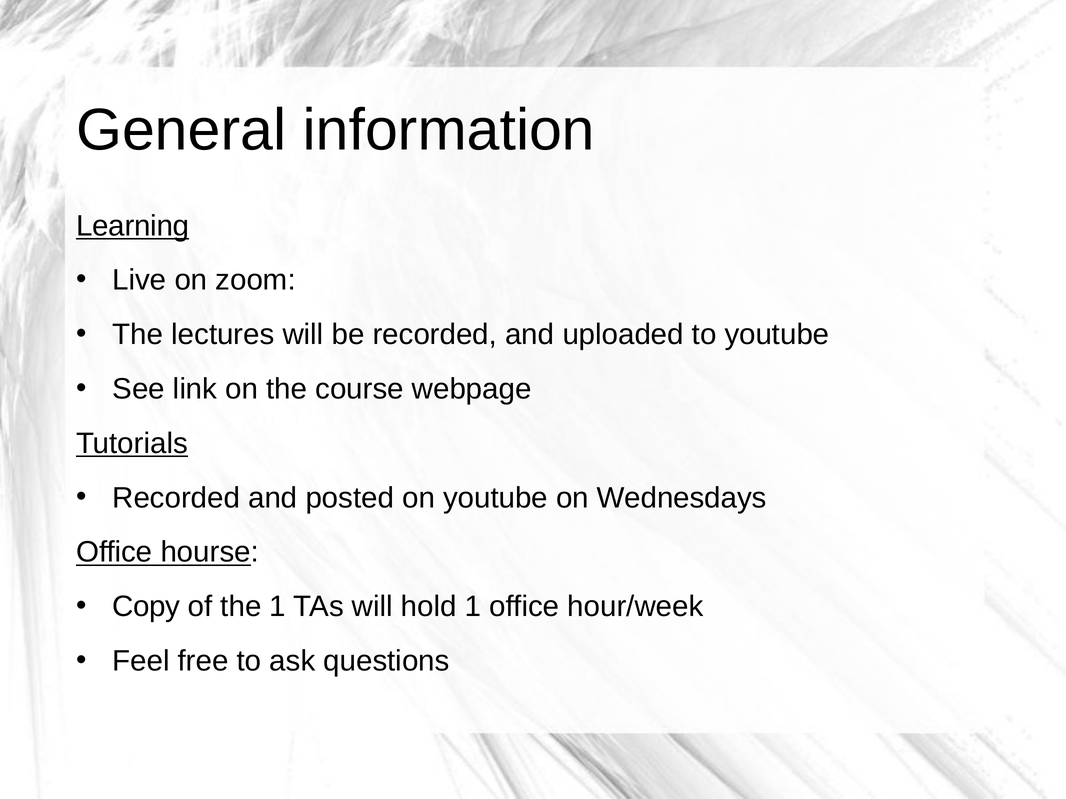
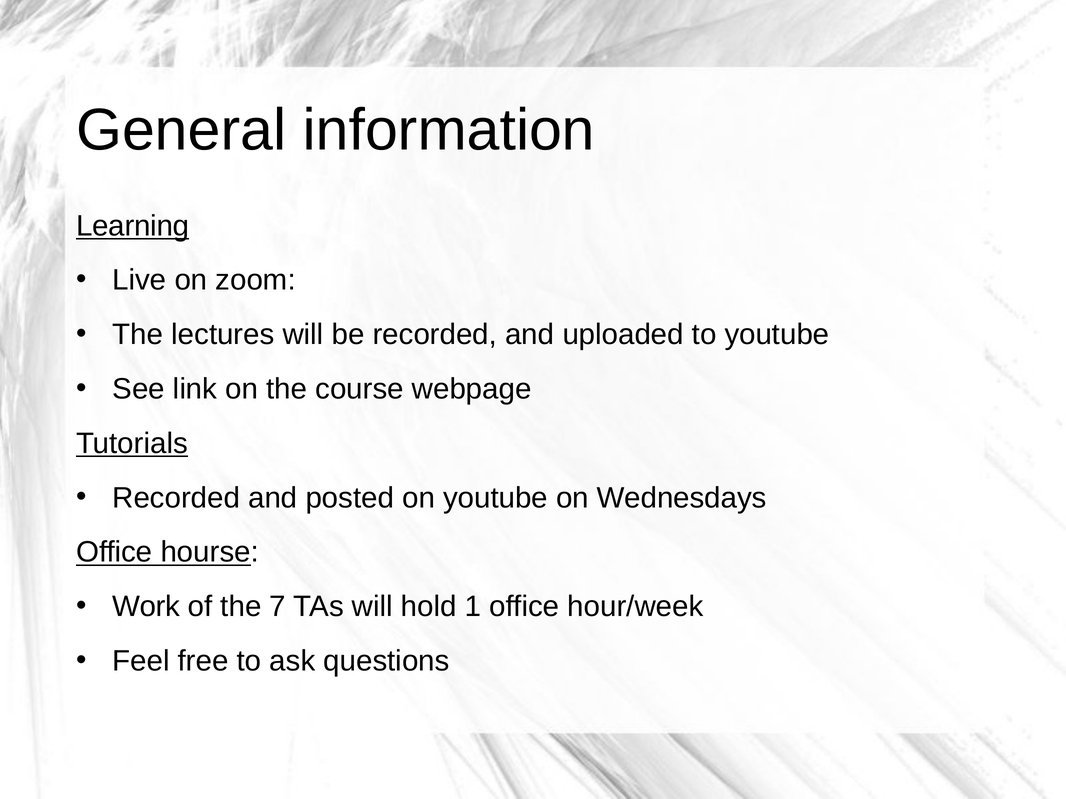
Copy: Copy -> Work (146, 607)
the 1: 1 -> 7 (278, 607)
